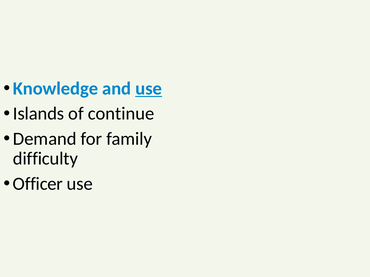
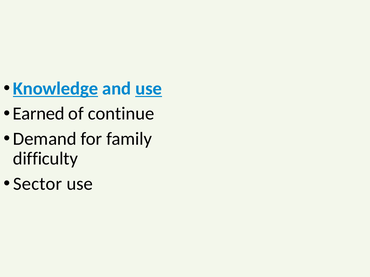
Knowledge underline: none -> present (56, 89)
Islands: Islands -> Earned (39, 114)
Officer: Officer -> Sector (38, 184)
